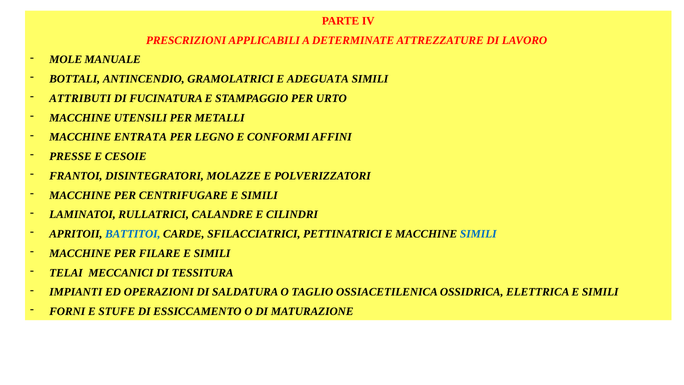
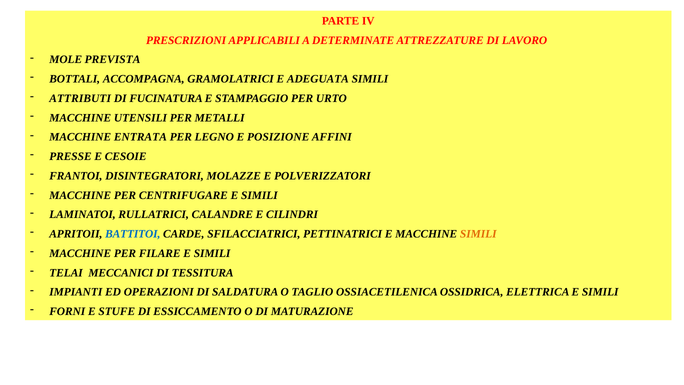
MANUALE: MANUALE -> PREVISTA (113, 60)
ANTINCENDIO: ANTINCENDIO -> ACCOMPAGNA (144, 79)
CONFORMI: CONFORMI -> POSIZIONE (278, 137)
SIMILI colour: blue -> orange (478, 234)
